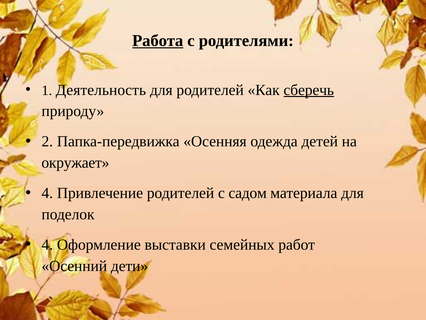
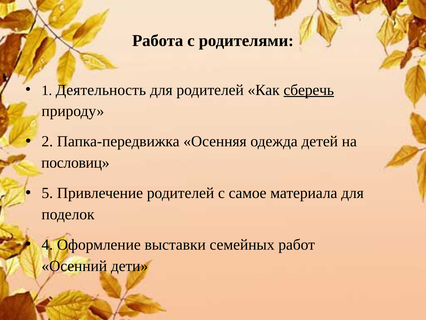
Работа underline: present -> none (158, 41)
окружает: окружает -> пословиц (75, 163)
4: 4 -> 5 (47, 193)
садом: садом -> самое (248, 193)
